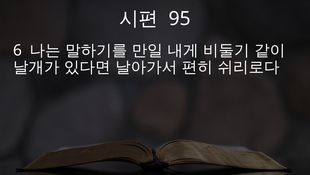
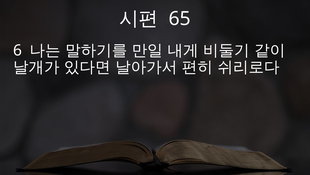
95: 95 -> 65 (180, 19)
